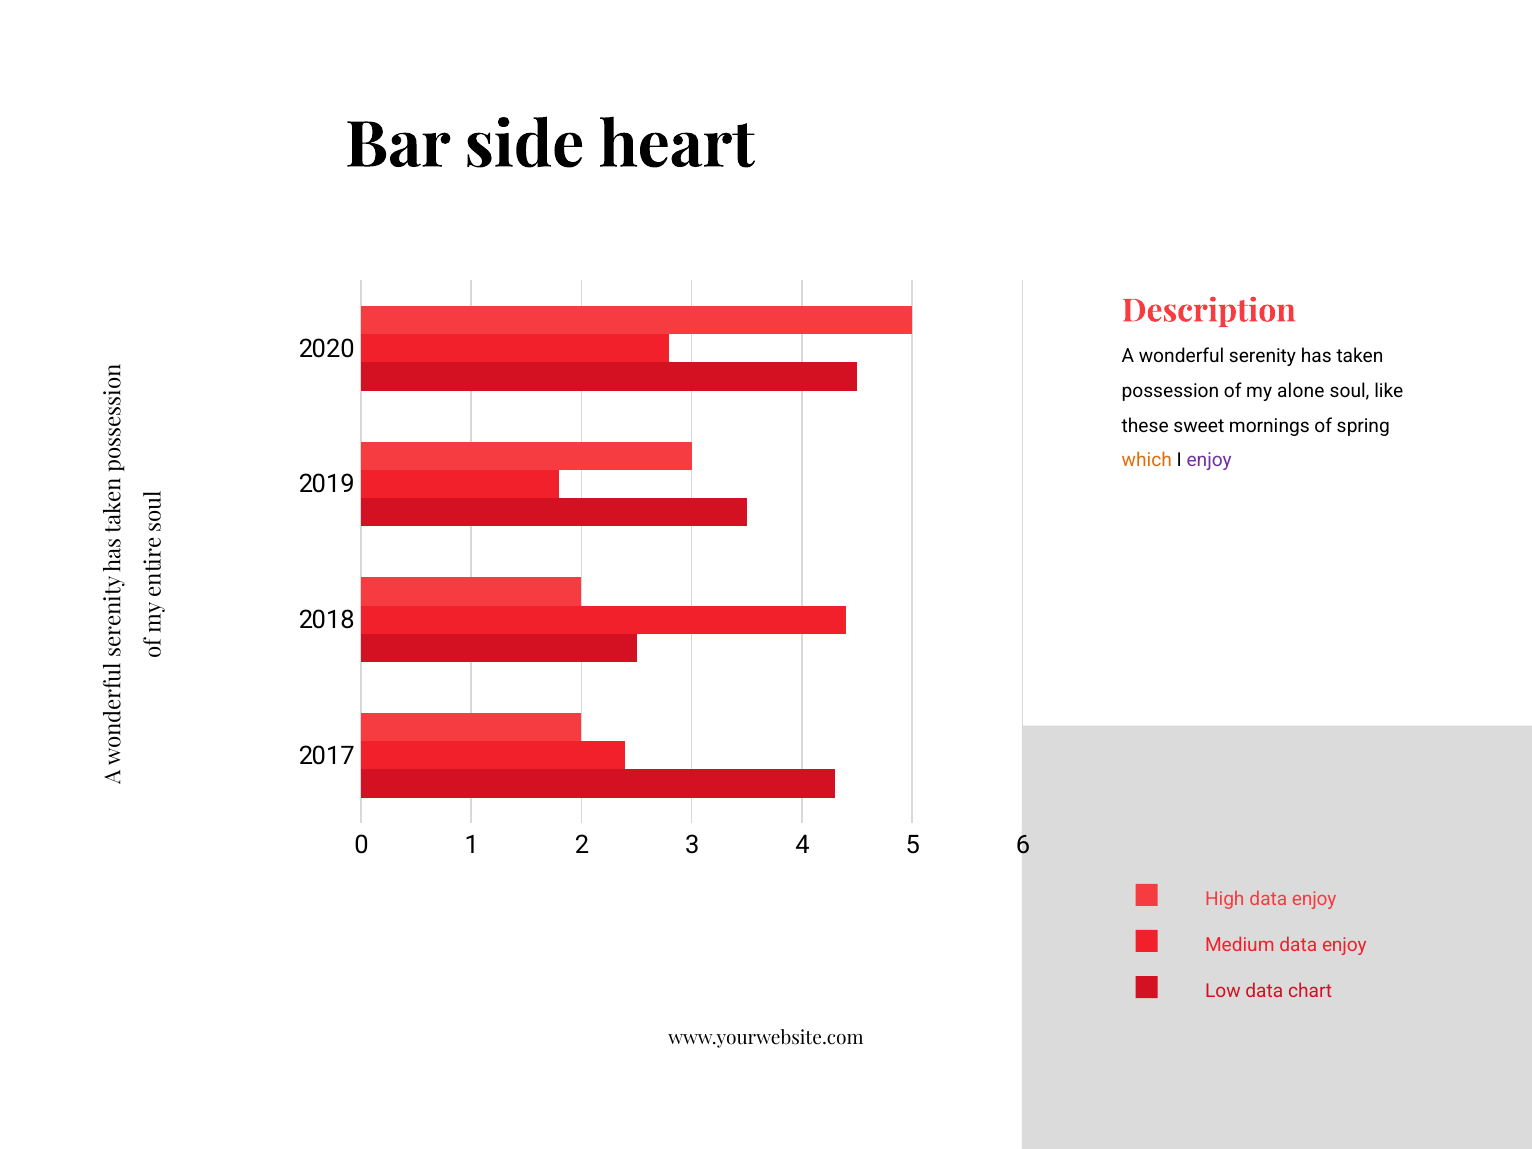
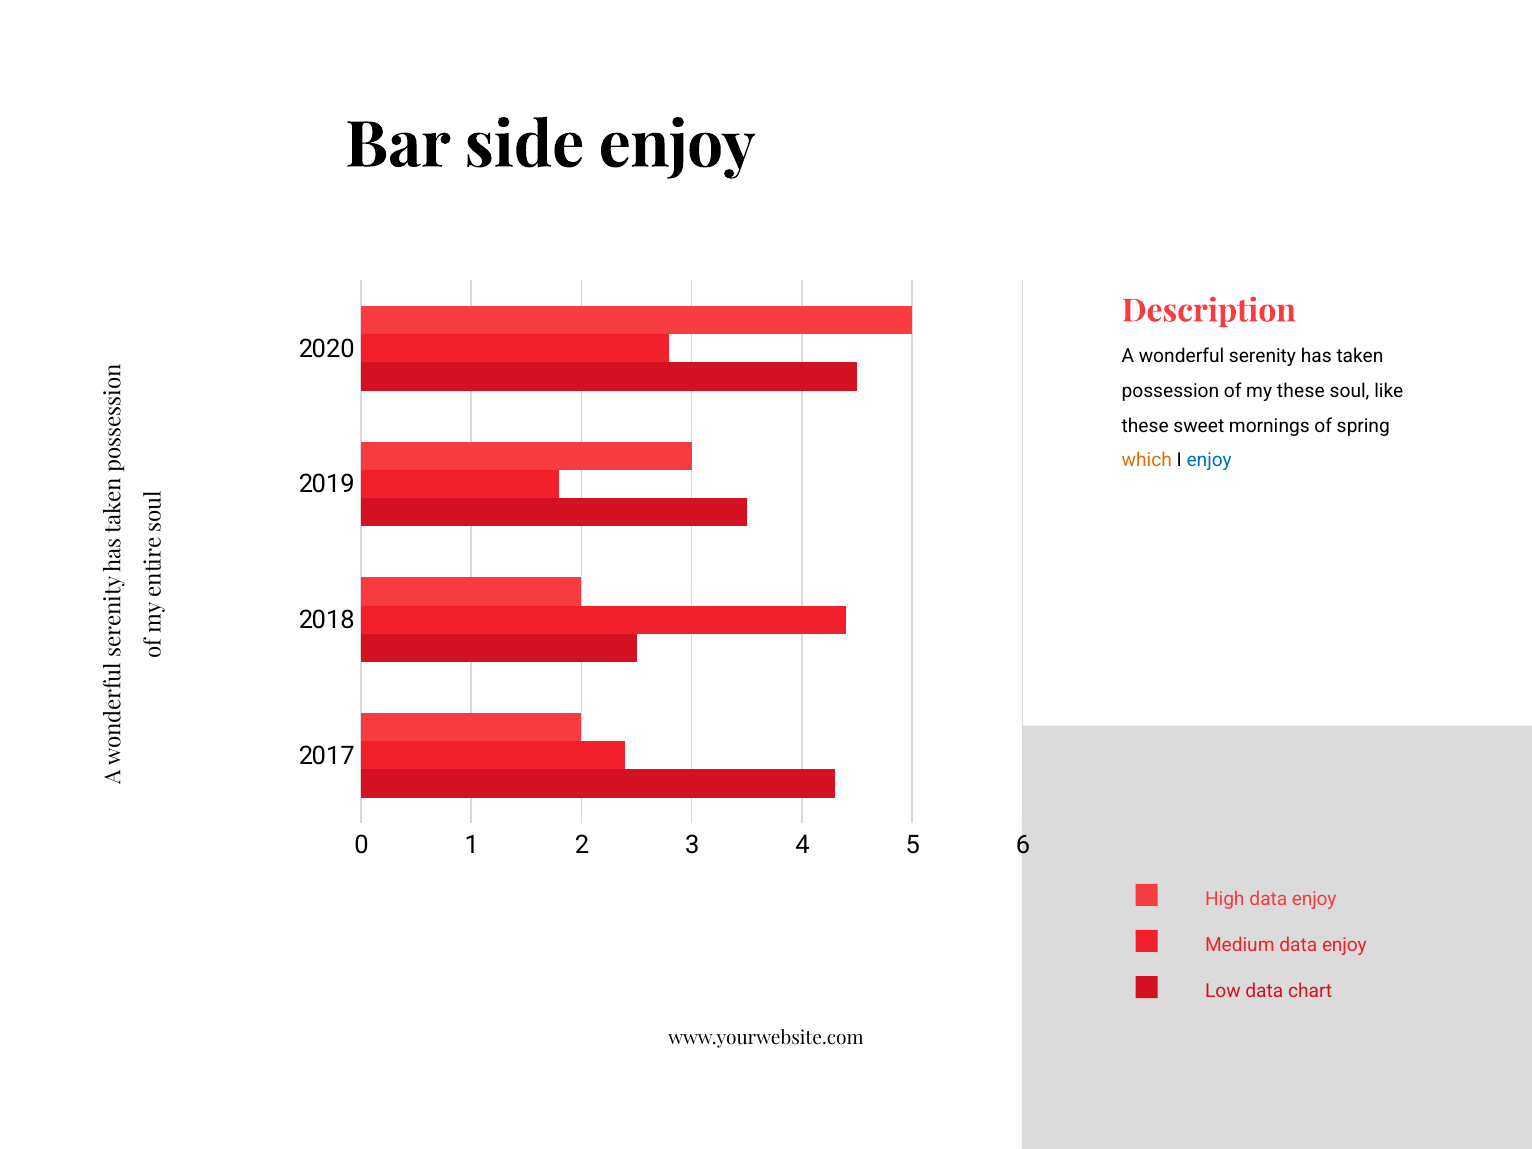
side heart: heart -> enjoy (677, 146)
my alone: alone -> these (1301, 391)
enjoy colour: purple -> blue (1209, 460)
